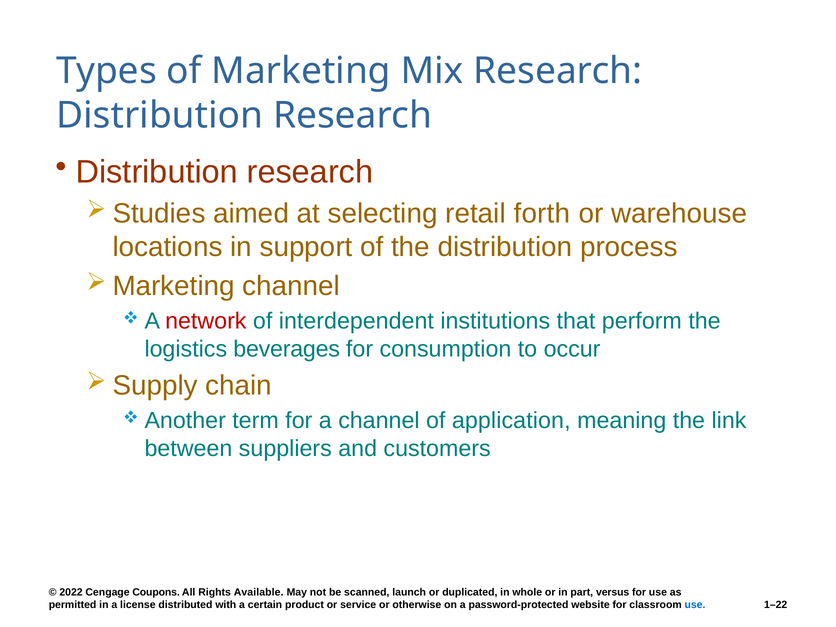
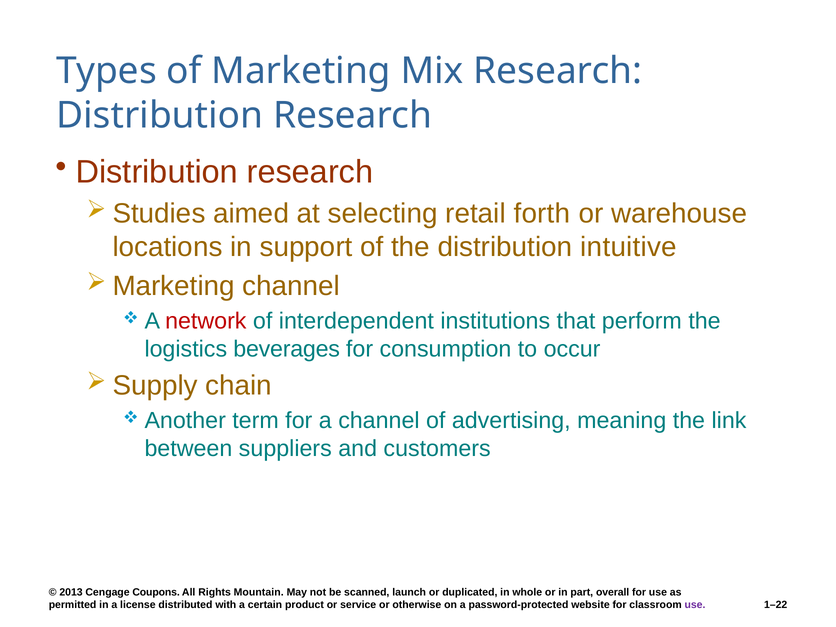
process: process -> intuitive (629, 247)
application: application -> advertising (511, 421)
2022: 2022 -> 2013 (71, 592)
Available: Available -> Mountain (259, 592)
versus: versus -> overall (613, 592)
use colour: blue -> purple (695, 605)
